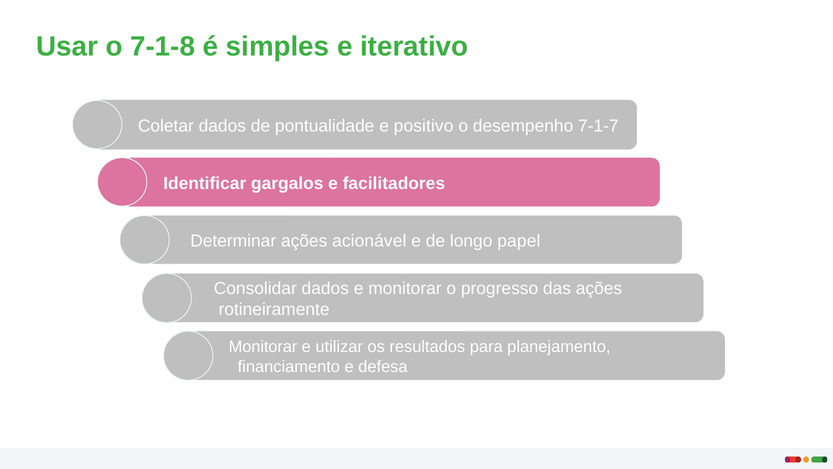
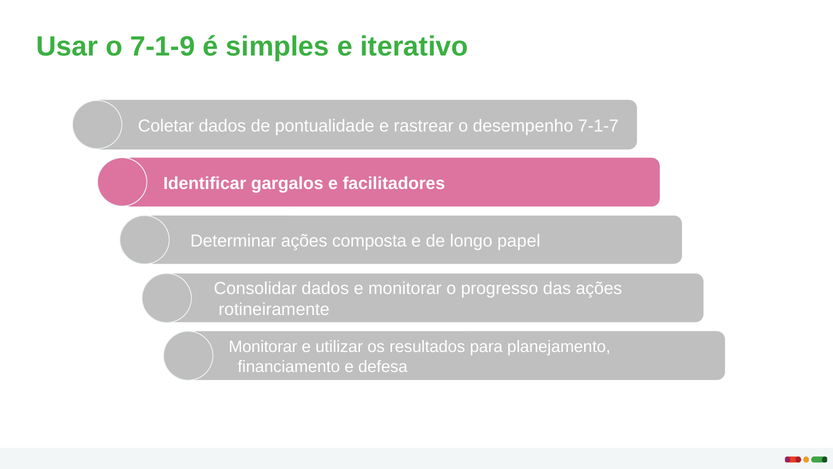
7-1-8: 7-1-8 -> 7-1-9 (163, 47)
positivo: positivo -> rastrear (424, 126)
acionável: acionável -> composta (369, 241)
